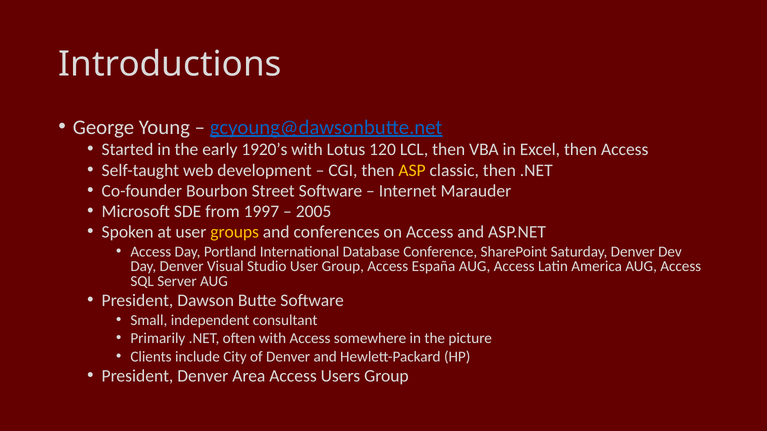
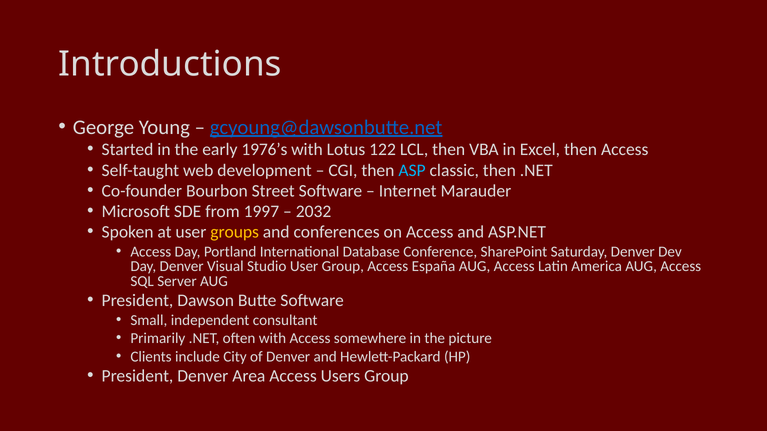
1920’s: 1920’s -> 1976’s (264, 150)
120: 120 -> 122 (383, 150)
ASP colour: yellow -> light blue (412, 170)
2005: 2005 -> 2032 (314, 212)
